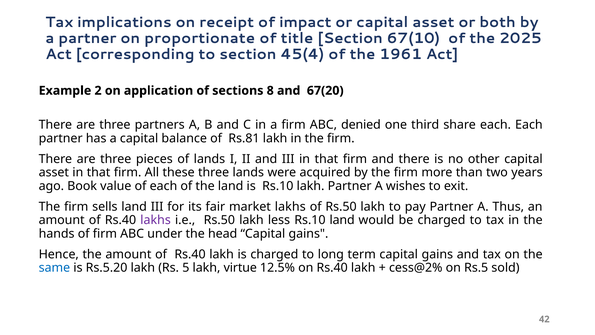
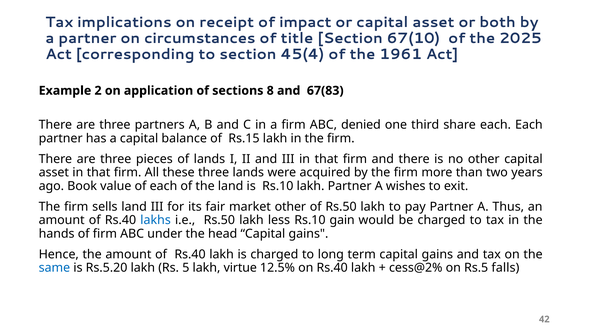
proportionate: proportionate -> circumstances (200, 38)
67(20: 67(20 -> 67(83 (325, 91)
Rs.81: Rs.81 -> Rs.15 (244, 138)
market lakhs: lakhs -> other (290, 207)
lakhs colour: purple -> blue (156, 220)
Rs.10 land: land -> gain (342, 220)
sold: sold -> falls (505, 268)
